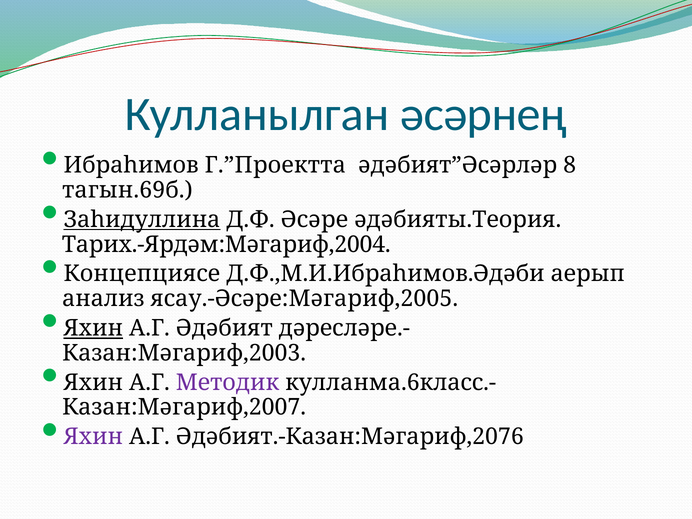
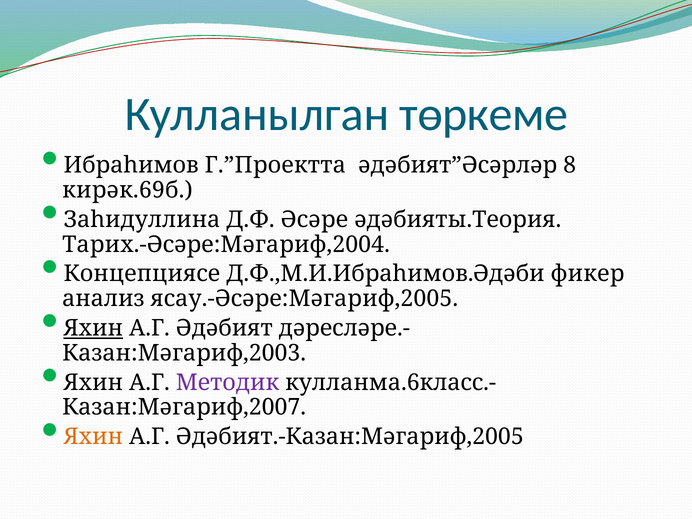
әсәрнең: әсәрнең -> төркеме (484, 114)
тагын.69б: тагын.69б -> кирәк.69б (127, 190)
Заһидуллина underline: present -> none (142, 220)
Тарих.-Ярдәм:Мәгариф,2004: Тарих.-Ярдәм:Мәгариф,2004 -> Тарих.-Әсәре:Мәгариф,2004 (226, 245)
аерып: аерып -> фикер (588, 274)
Яхин colour: purple -> orange (93, 437)
Әдәбият.-Казан:Мәгариф,2076: Әдәбият.-Казан:Мәгариф,2076 -> Әдәбият.-Казан:Мәгариф,2005 (350, 437)
